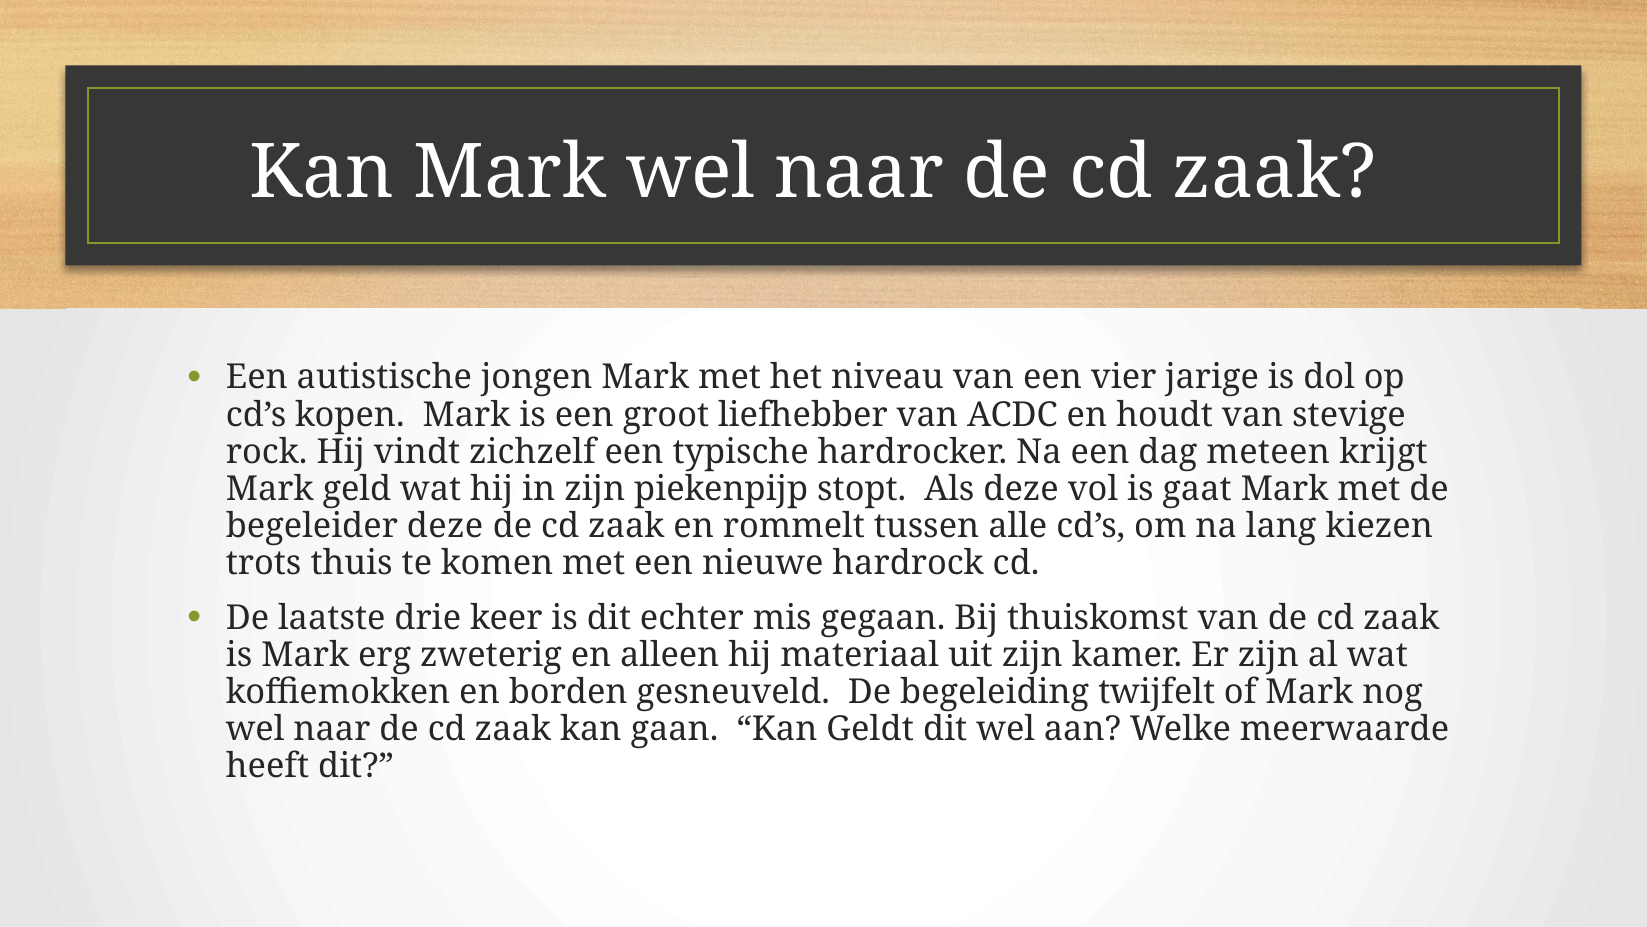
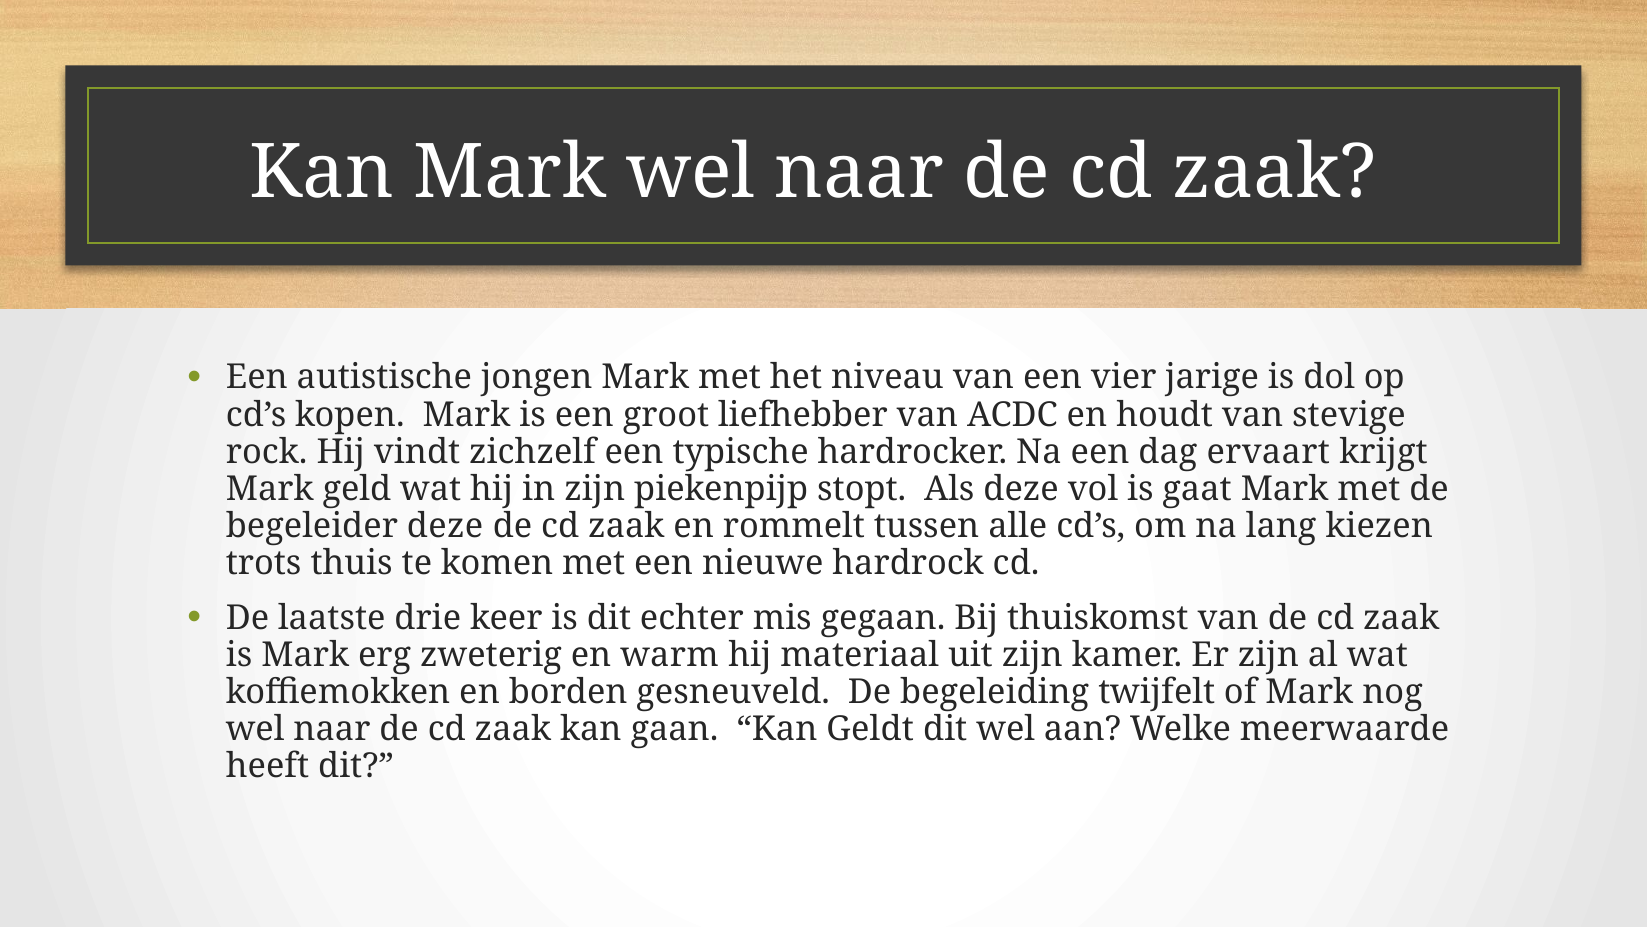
meteen: meteen -> ervaart (1268, 451)
alleen: alleen -> warm (670, 655)
